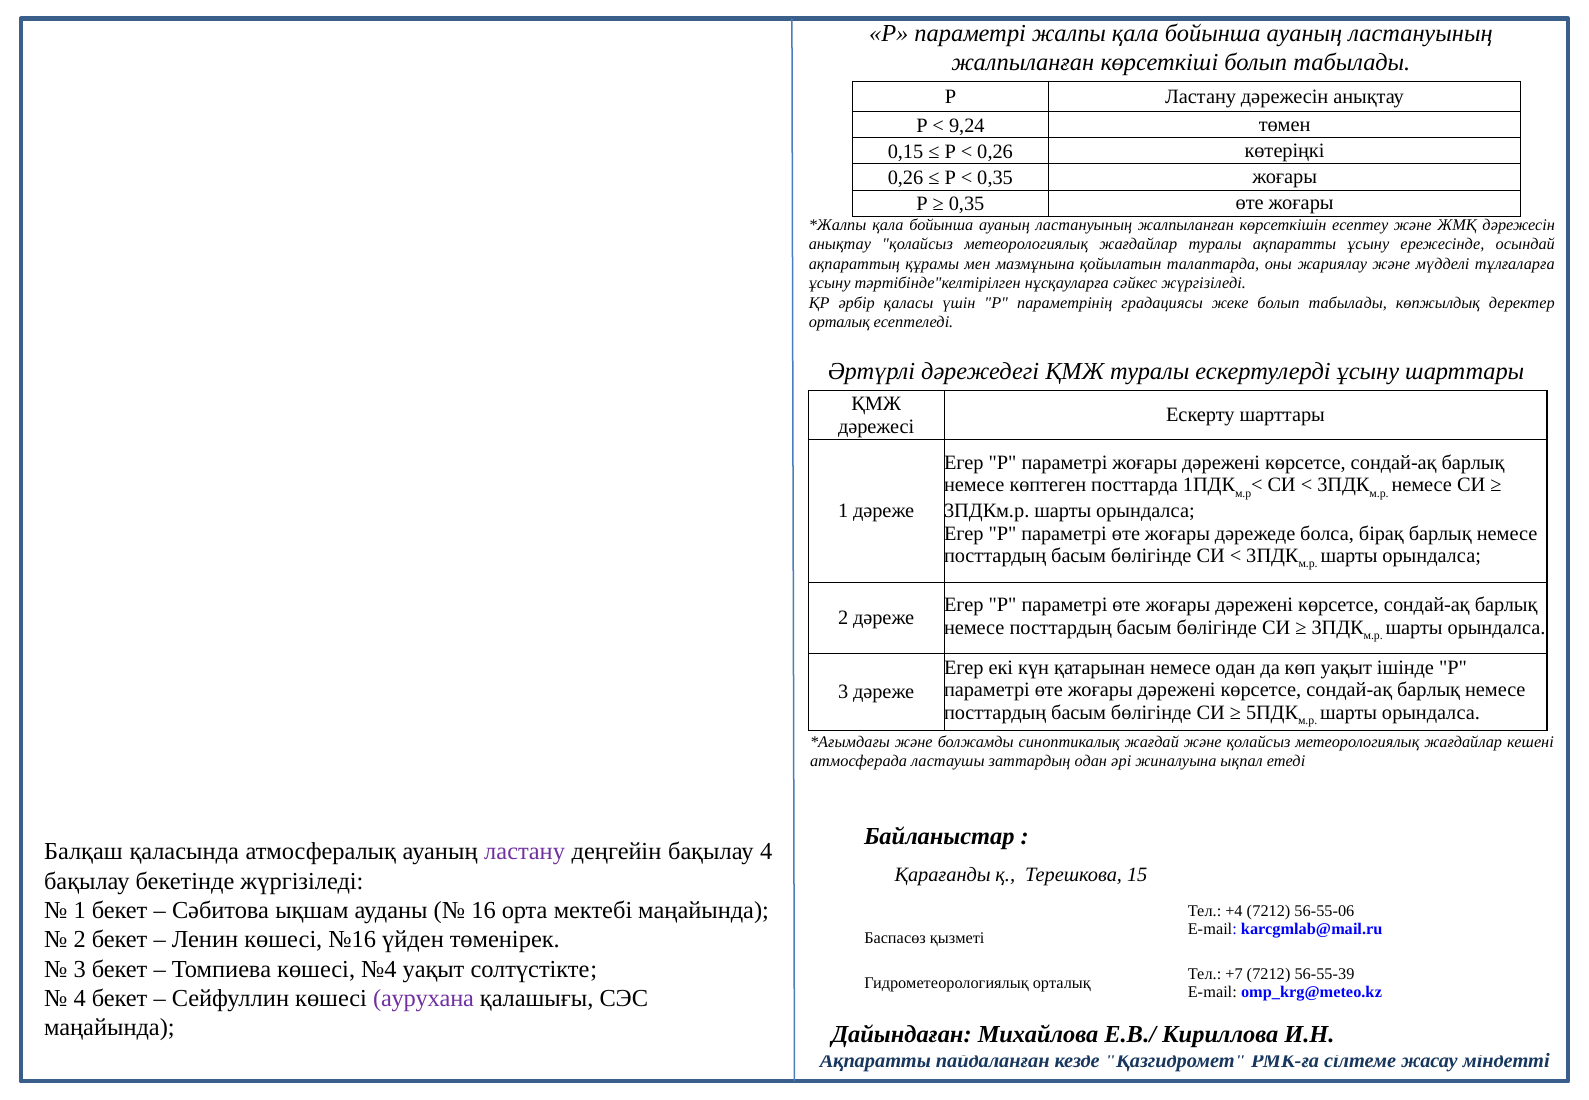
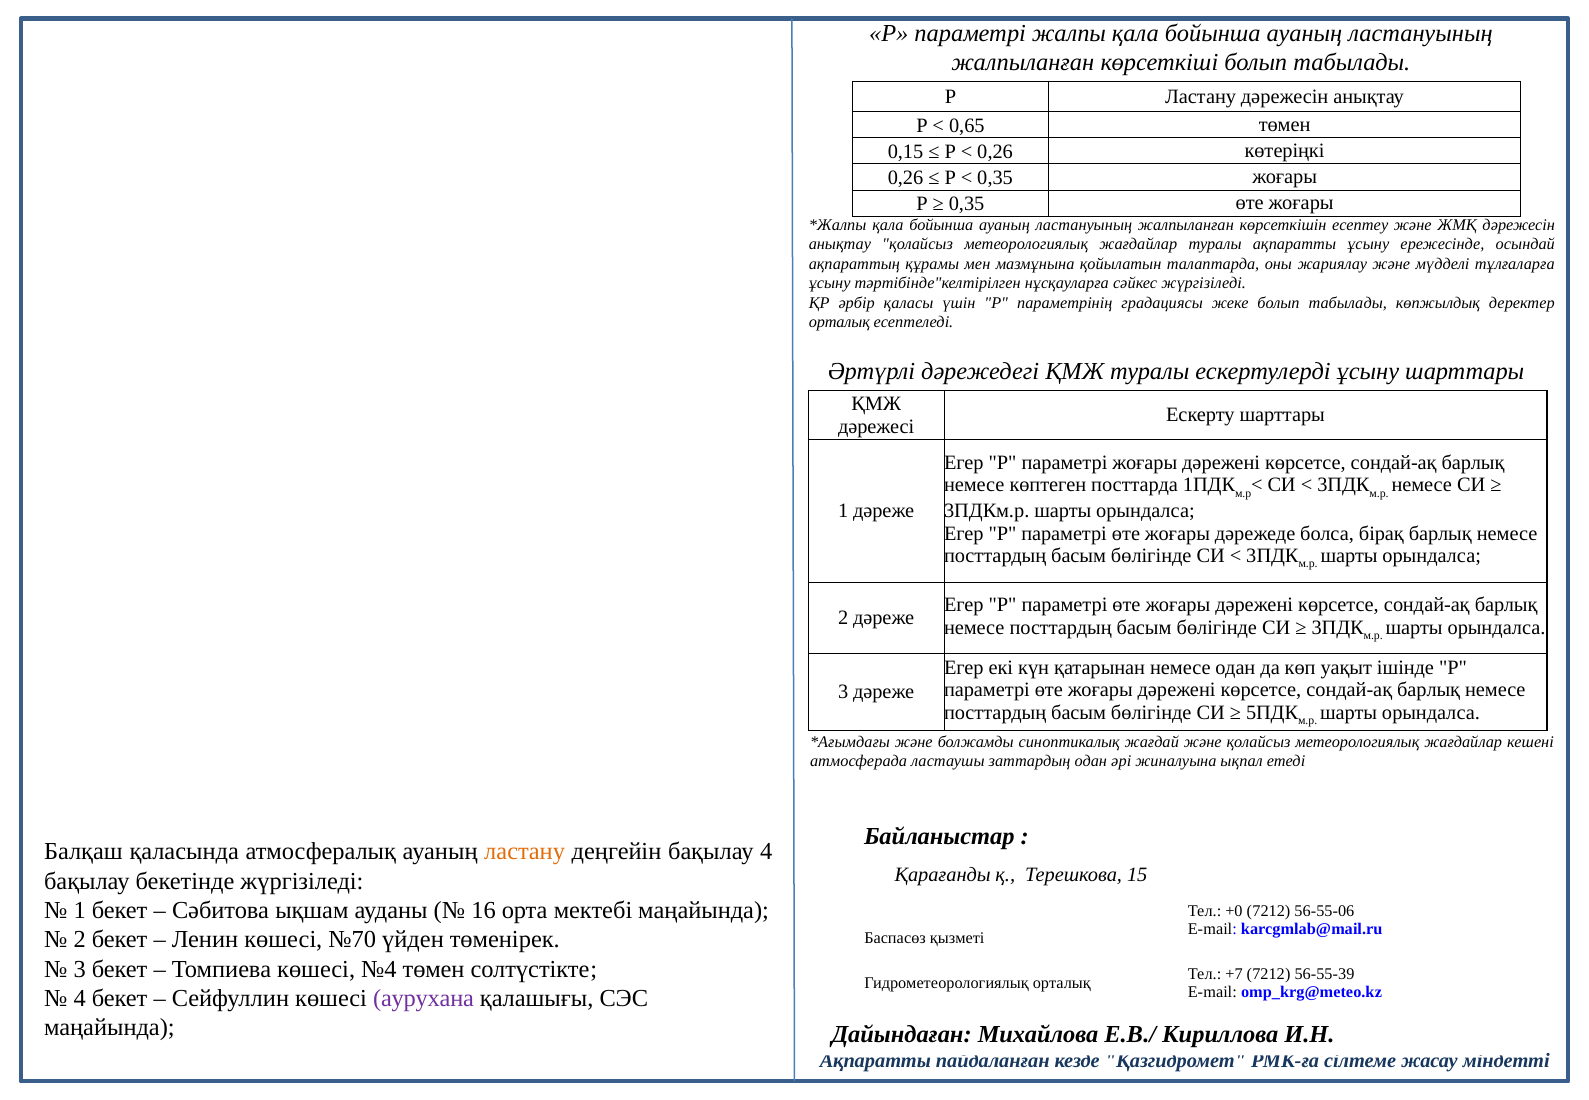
9,24: 9,24 -> 0,65 (967, 125)
ластану colour: purple -> orange (525, 852)
+4: +4 -> +0 (1234, 911)
№16: №16 -> №70 (352, 940)
№4 уақыт: уақыт -> төмен (434, 969)
